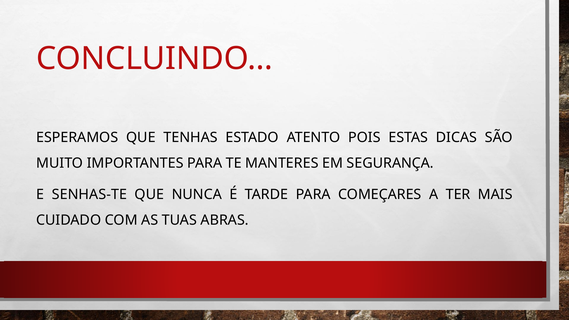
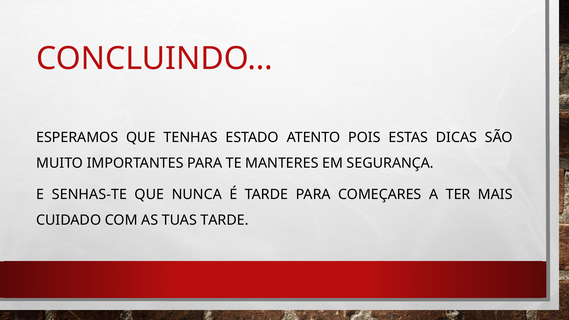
TUAS ABRAS: ABRAS -> TARDE (225, 220)
